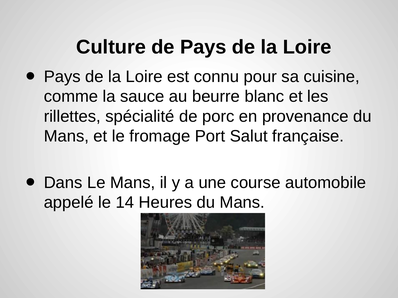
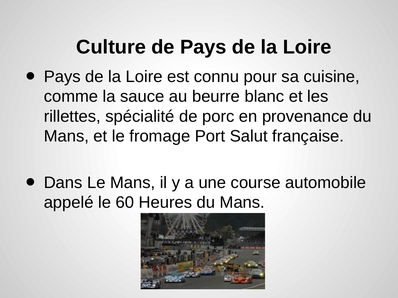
14: 14 -> 60 (125, 203)
